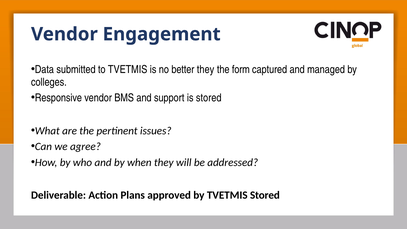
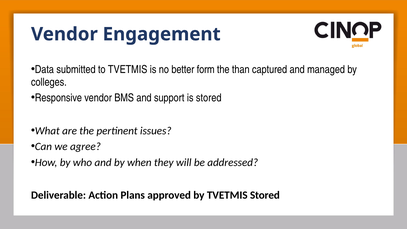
better they: they -> form (206, 69)
form: form -> than (241, 69)
